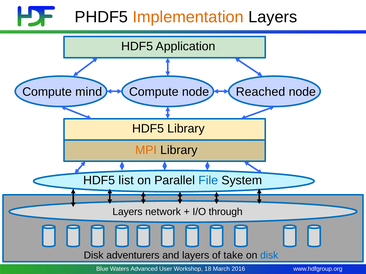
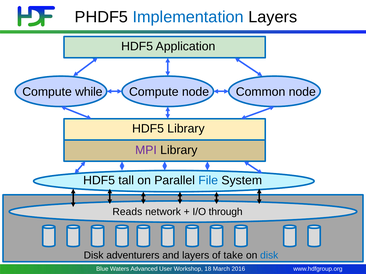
Implementation colour: orange -> blue (188, 17)
mind: mind -> while (89, 92)
Reached: Reached -> Common (261, 92)
MPI colour: orange -> purple (146, 150)
list: list -> tall (126, 181)
Layers: Layers -> Reads (127, 212)
